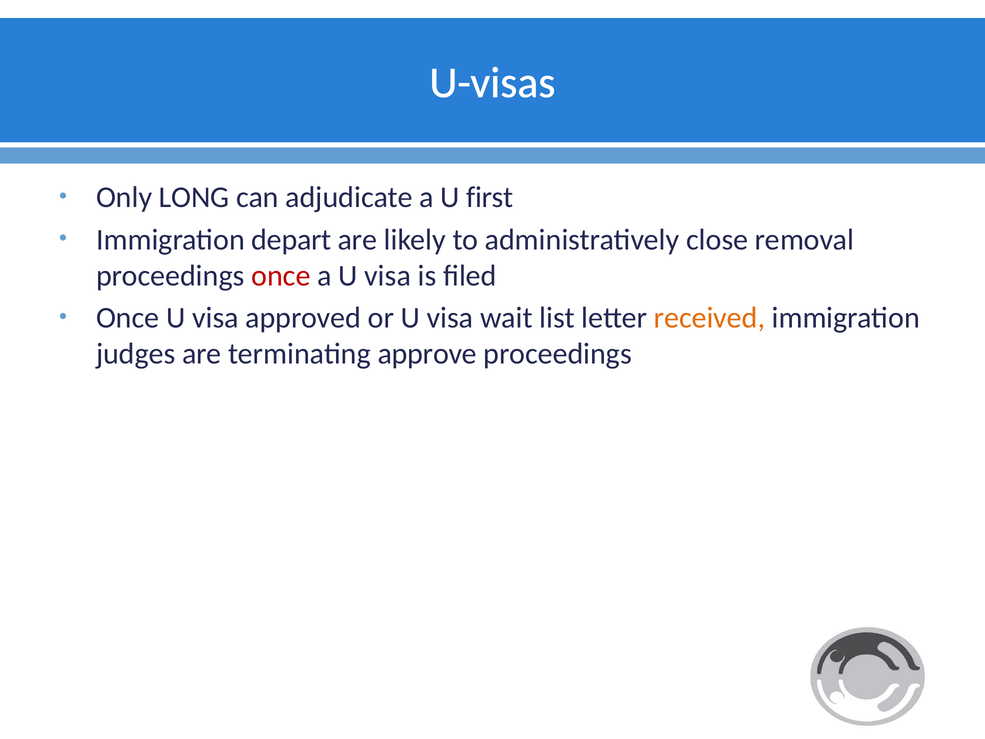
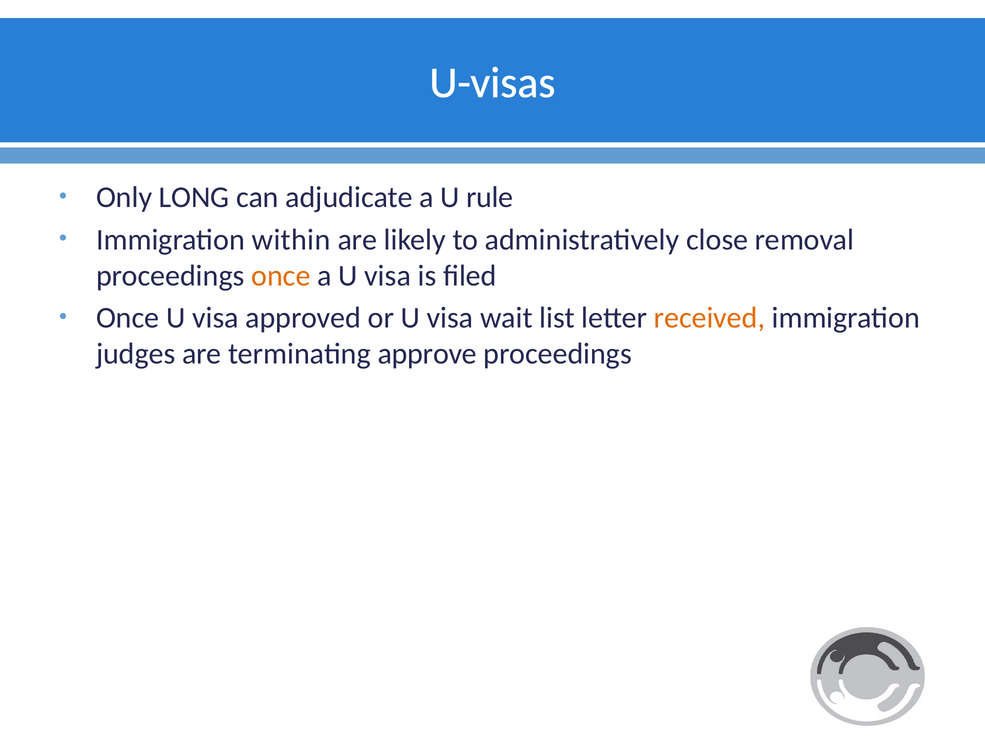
first: first -> rule (490, 197)
depart: depart -> within (291, 240)
once colour: red -> orange (281, 276)
